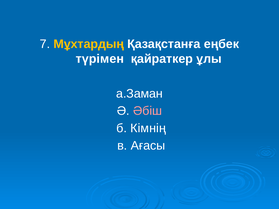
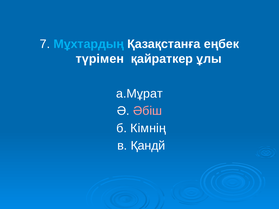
Мұхтардың colour: yellow -> light blue (89, 44)
а.Заман: а.Заман -> а.Мұрат (139, 94)
Ағасы: Ағасы -> Қандй (148, 146)
